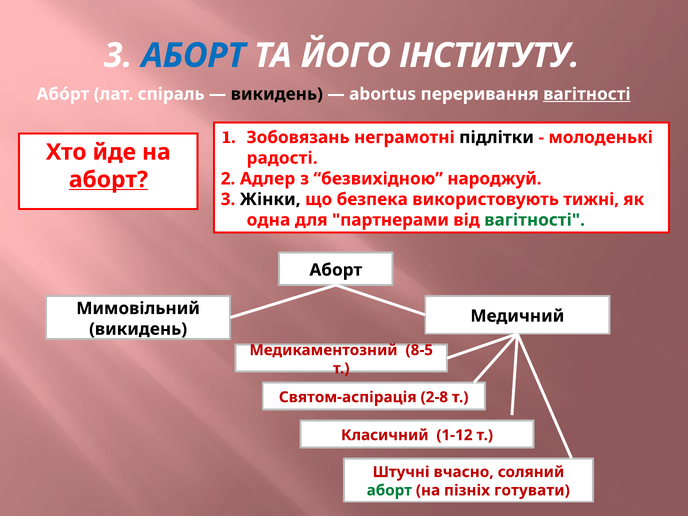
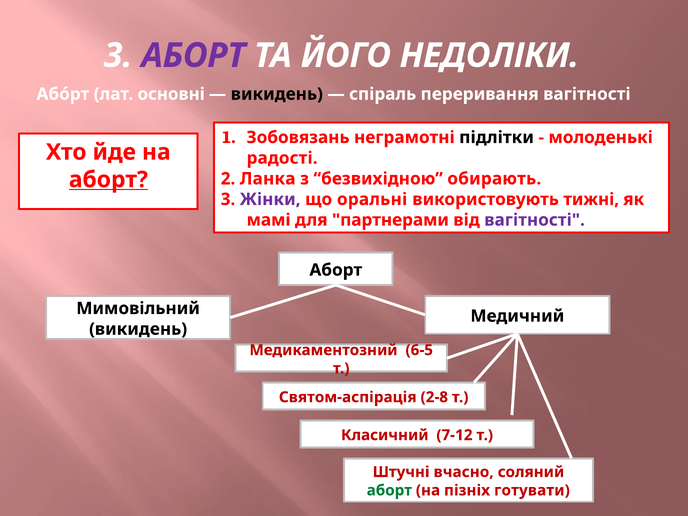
АБОРТ colour: blue -> purple (193, 56)
ІНСТИТУТУ: ІНСТИТУТУ -> НЕДОЛІКИ (489, 56)
спіраль: спіраль -> основні (171, 94)
abortus: abortus -> спіраль (383, 94)
вагітності underline: present -> none (587, 94)
Адлер: Адлер -> Ланка (268, 179)
народжуй: народжуй -> обирають (494, 179)
Жінки colour: black -> purple (270, 199)
безпека: безпека -> оральні (372, 199)
одна: одна -> мамі (269, 220)
вагітності colour: green -> purple (535, 220)
8-5: 8-5 -> 6-5 (419, 350)
1-12: 1-12 -> 7-12 (454, 435)
